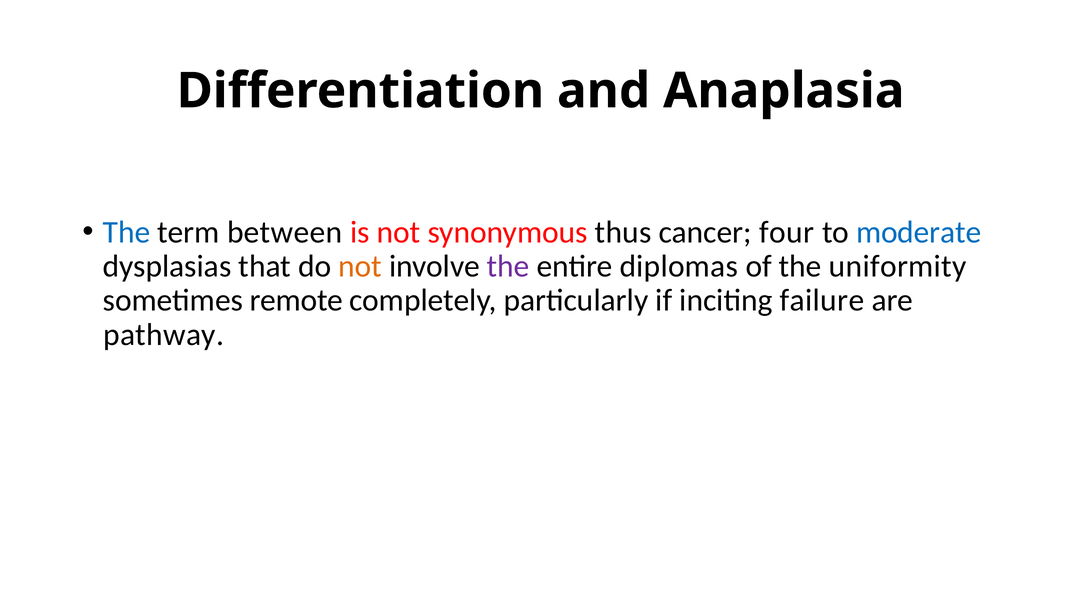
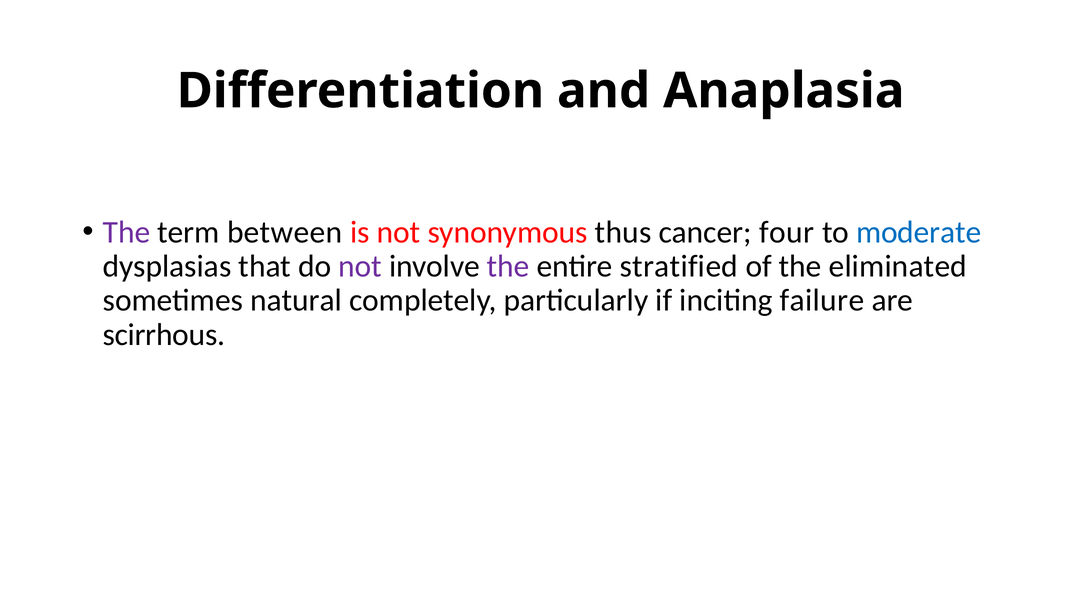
The colour: blue -> purple (127, 232)
not colour: orange -> purple (360, 266)
diplomas: diplomas -> stratified (679, 266)
uniformity: uniformity -> eliminated (898, 266)
remote: remote -> natural (296, 300)
pathway: pathway -> scirrhous (164, 334)
